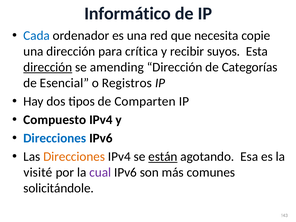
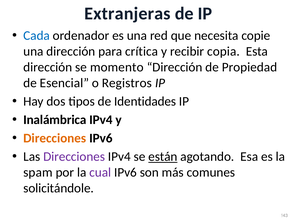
Informático: Informático -> Extranjeras (127, 14)
suyos: suyos -> copia (223, 51)
dirección underline: present -> none (48, 67)
amending: amending -> momento (117, 67)
Categorías: Categorías -> Propiedad (250, 67)
Comparten: Comparten -> Identidades (145, 101)
Compuesto: Compuesto -> Inalámbrica (55, 120)
Direcciones colour: blue -> orange (55, 138)
Direcciones colour: orange -> purple (74, 157)
visité: visité -> spam (38, 172)
